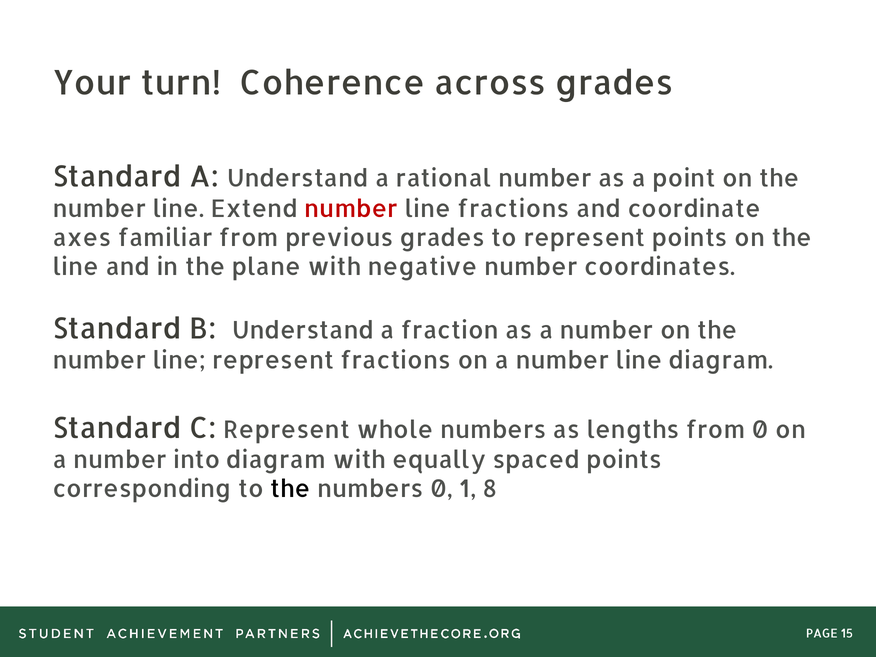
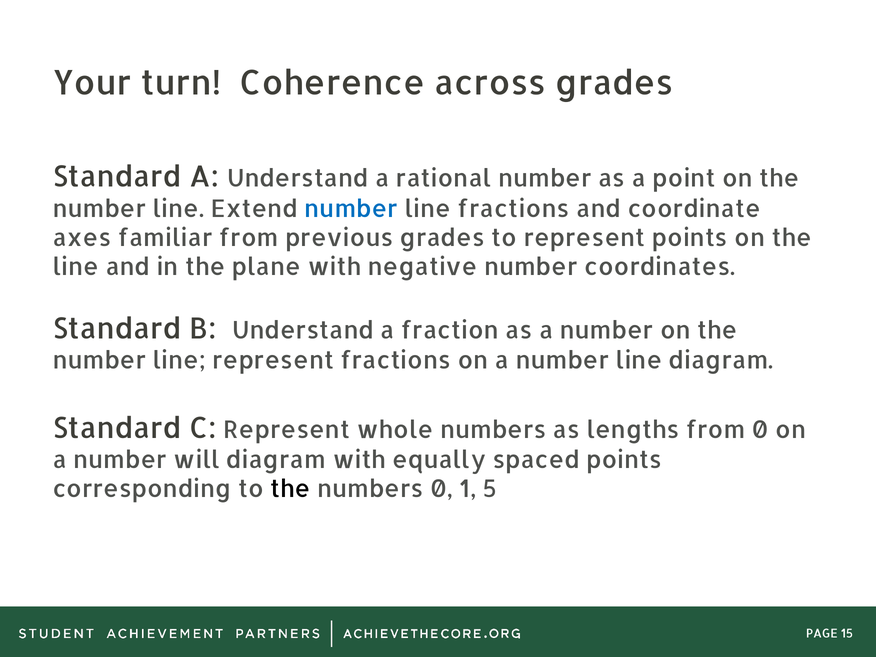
number colour: red -> blue (351, 209)
into: into -> will (197, 460)
8: 8 -> 5 (490, 489)
